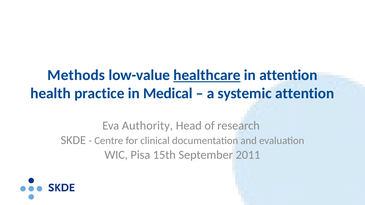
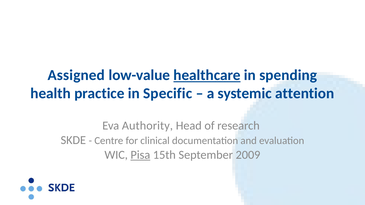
Methods: Methods -> Assigned (76, 75)
in attention: attention -> spending (288, 75)
Medical: Medical -> Specific (168, 94)
Pisa underline: none -> present (140, 155)
2011: 2011 -> 2009 (248, 155)
